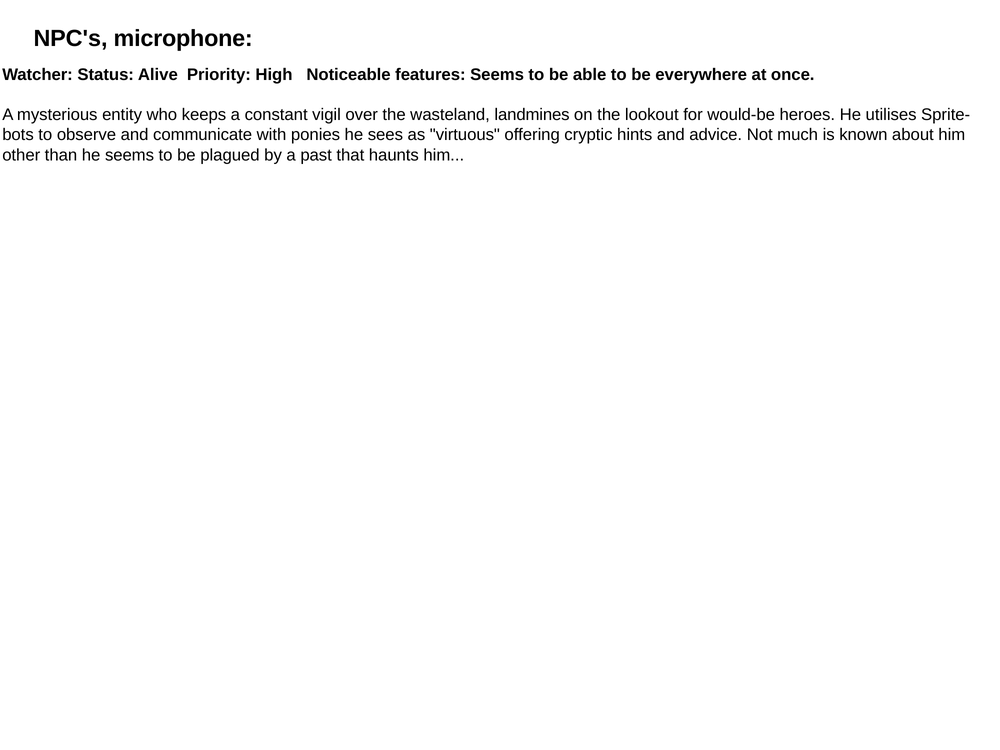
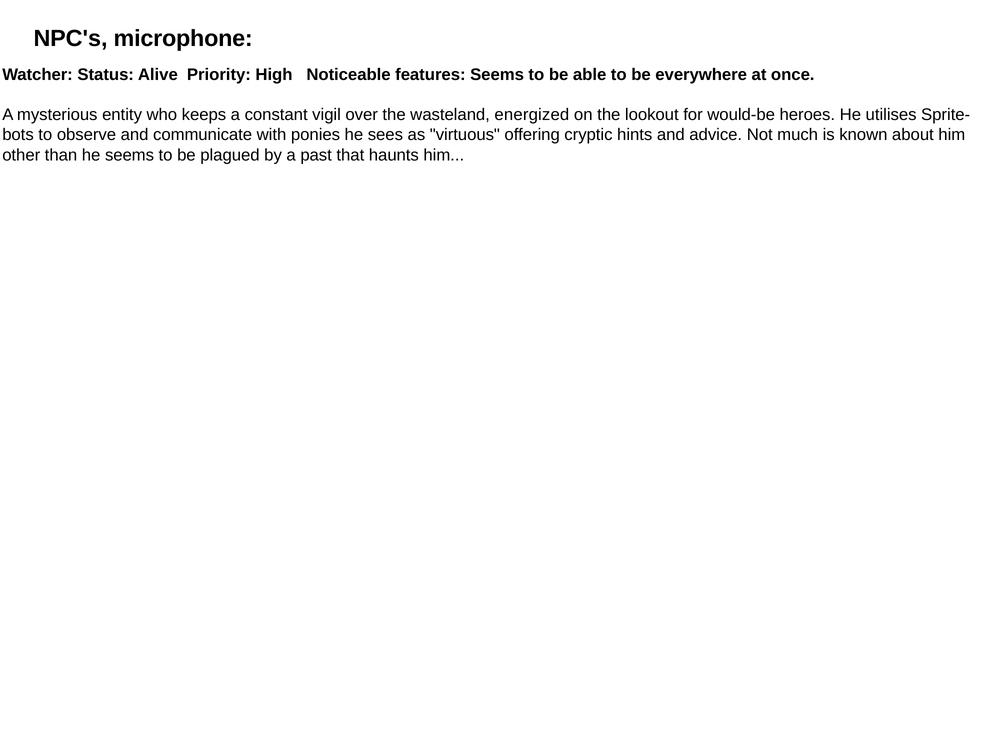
landmines: landmines -> energized (532, 115)
